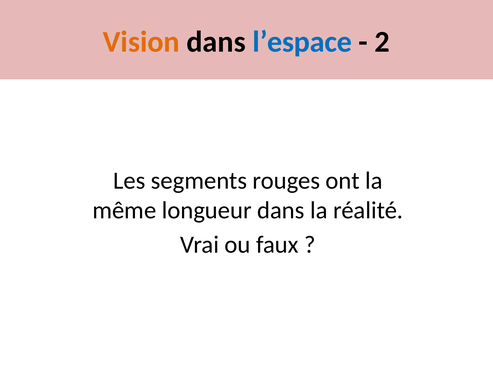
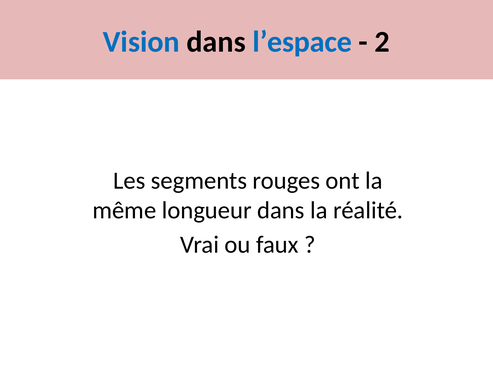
Vision colour: orange -> blue (141, 42)
